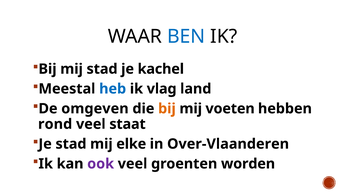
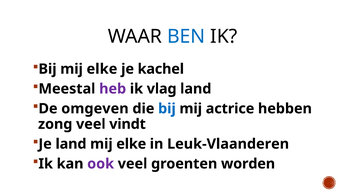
Bij mij stad: stad -> elke (102, 69)
heb colour: blue -> purple (113, 89)
bij colour: orange -> blue (167, 109)
voeten: voeten -> actrice (230, 109)
rond: rond -> zong (55, 124)
staat: staat -> vindt (128, 124)
Je stad: stad -> land (71, 144)
Over-Vlaanderen: Over-Vlaanderen -> Leuk-Vlaanderen (228, 144)
